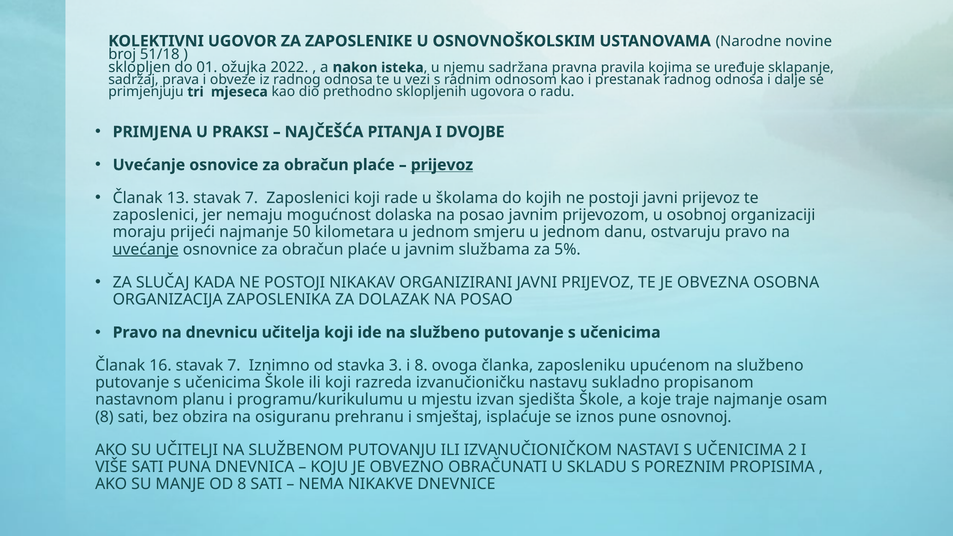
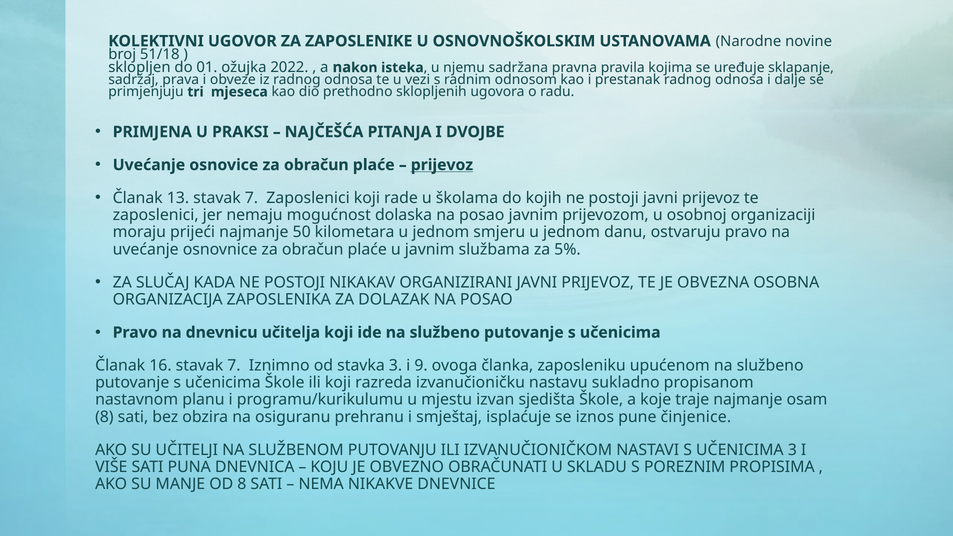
uvećanje underline: present -> none (146, 249)
i 8: 8 -> 9 (421, 366)
osnovnoj: osnovnoj -> činjenice (696, 417)
UČENICIMA 2: 2 -> 3 (792, 450)
